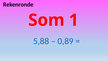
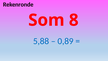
1: 1 -> 8 (74, 20)
